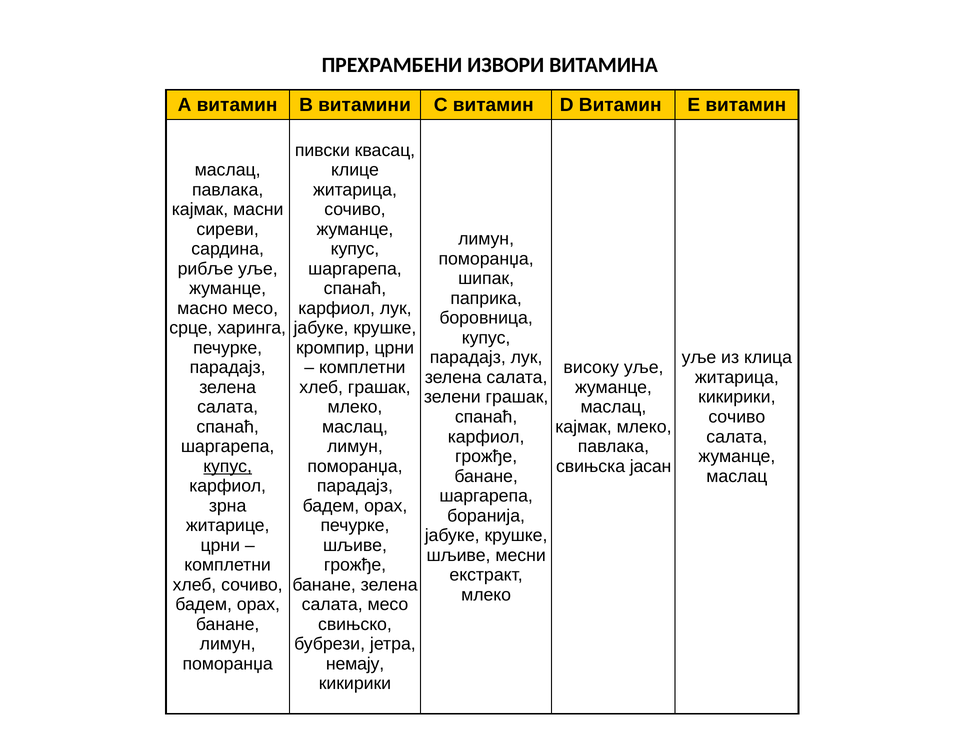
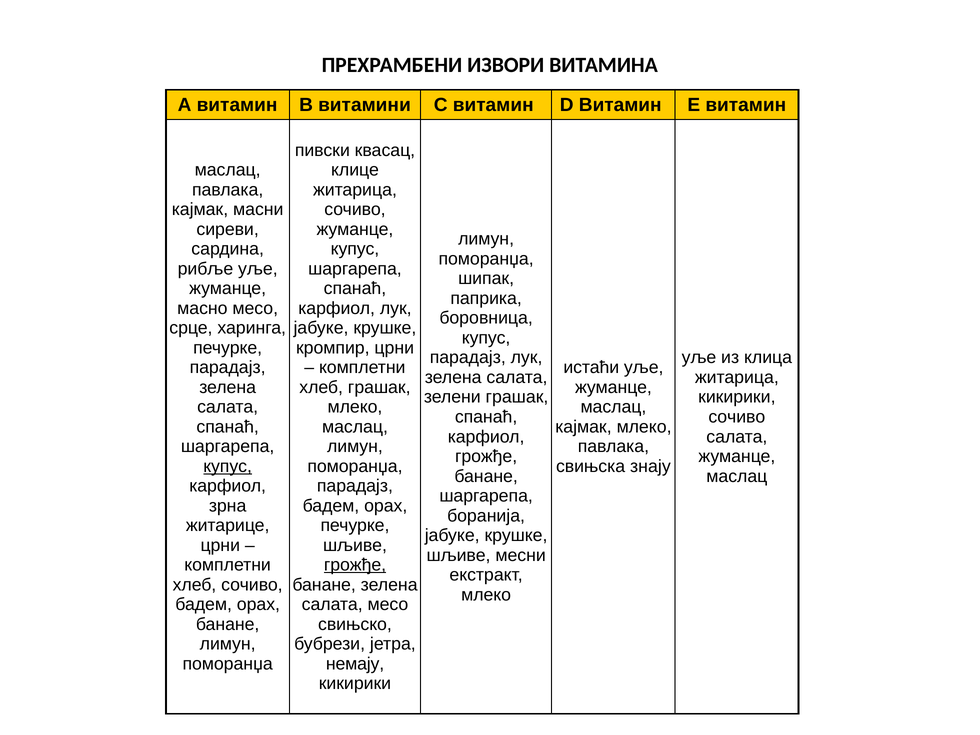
високу: високу -> истаћи (591, 368)
јасан: јасан -> знају (650, 466)
грожђе underline: none -> present (355, 565)
